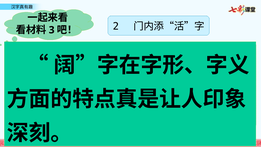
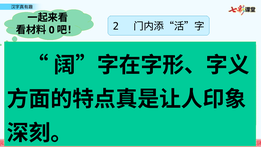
3: 3 -> 0 (52, 30)
